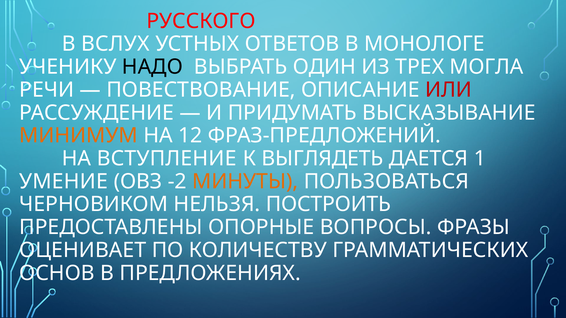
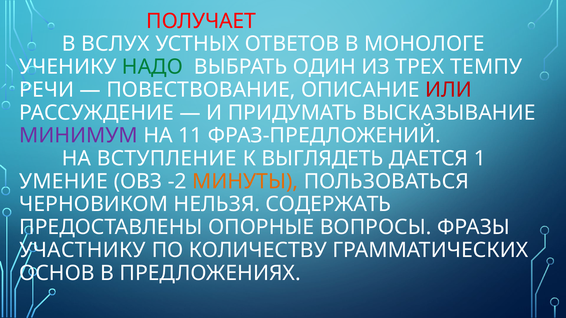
РУССКОГО: РУССКОГО -> ПОЛУЧАЕТ (201, 21)
НАДО colour: black -> green (152, 67)
МОГЛА: МОГЛА -> ТЕМПУ (486, 67)
МИНИМУМ colour: orange -> purple (79, 136)
12: 12 -> 11 (190, 136)
ПОСТРОИТЬ: ПОСТРОИТЬ -> СОДЕРЖАТЬ (328, 205)
ОЦЕНИВАЕТ: ОЦЕНИВАЕТ -> УЧАСТНИКУ (83, 250)
